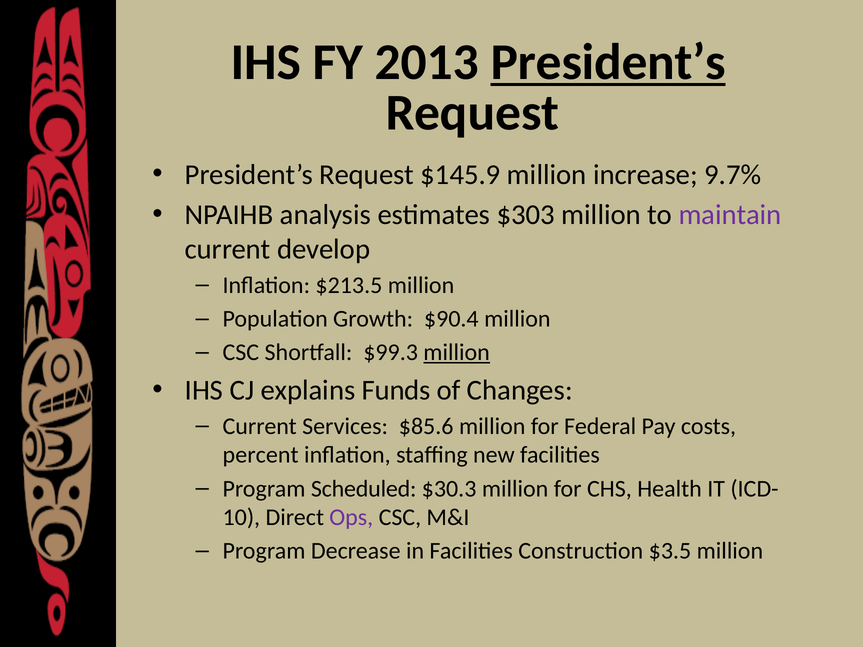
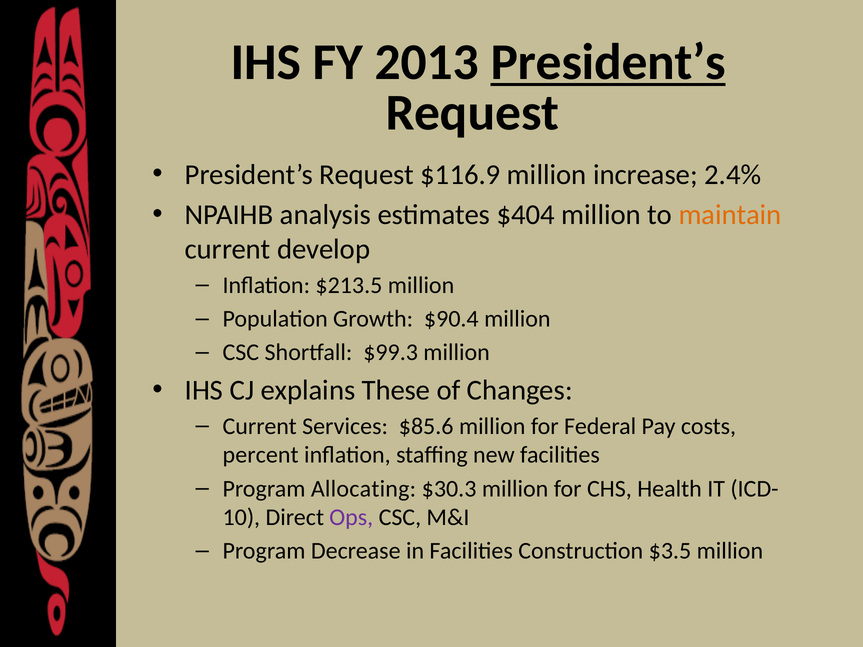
$145.9: $145.9 -> $116.9 (460, 175)
9.7%: 9.7% -> 2.4% (733, 175)
$303: $303 -> $404 (526, 215)
maintain colour: purple -> orange (730, 215)
million underline: present -> none (457, 353)
Funds: Funds -> These (396, 390)
Scheduled: Scheduled -> Allocating (363, 489)
